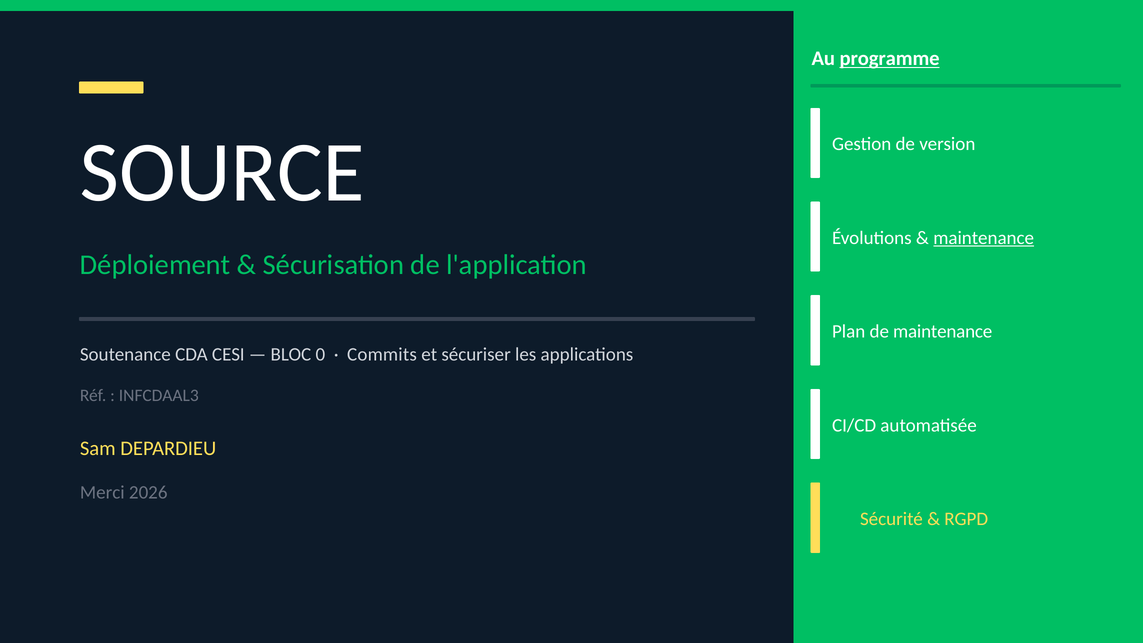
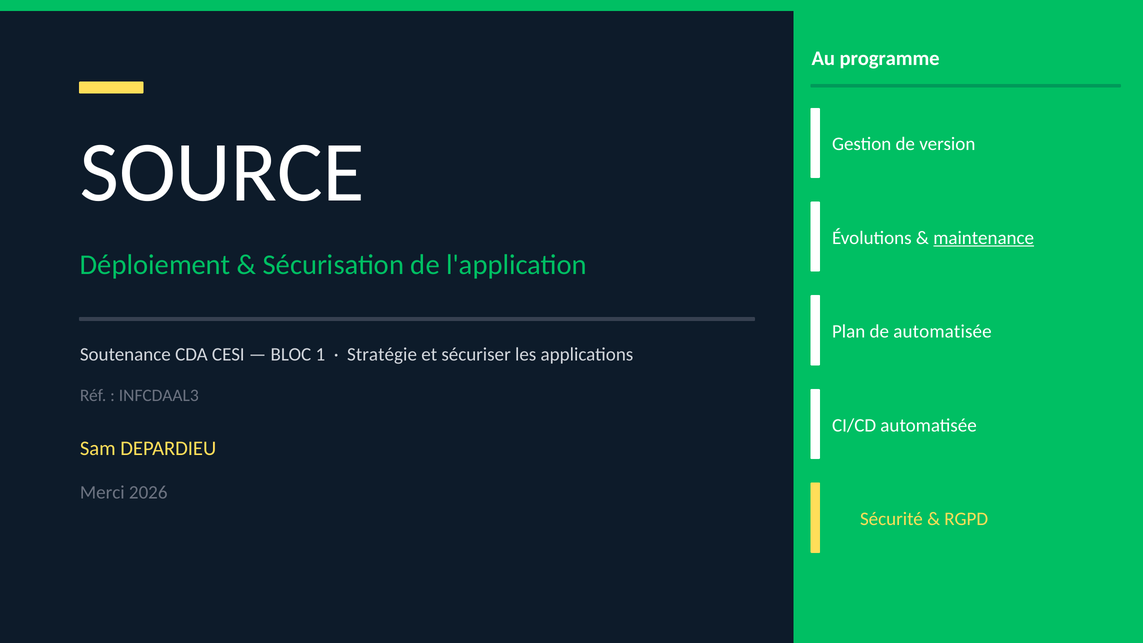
programme underline: present -> none (890, 59)
de maintenance: maintenance -> automatisée (942, 332)
0: 0 -> 1 (320, 354)
Commits: Commits -> Stratégie (382, 354)
